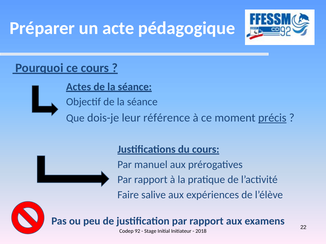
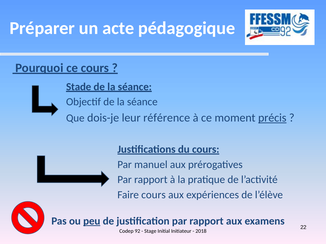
Actes: Actes -> Stade (79, 87)
Faire salive: salive -> cours (153, 195)
peu underline: none -> present (92, 221)
